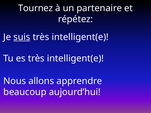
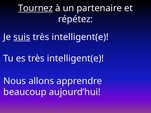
Tournez underline: none -> present (35, 8)
